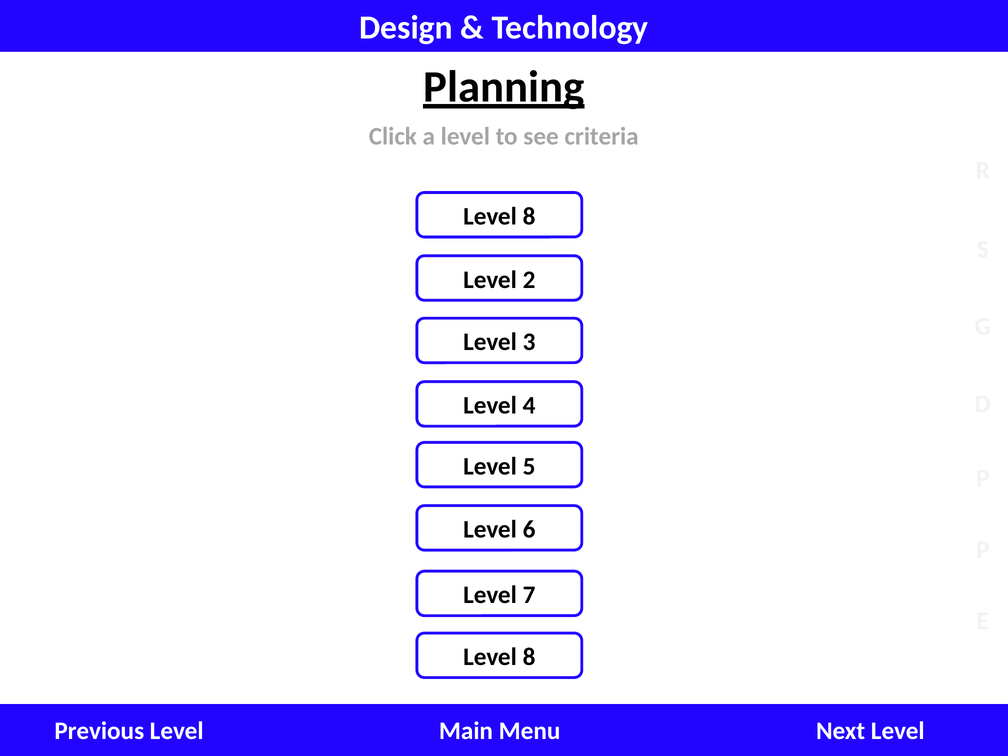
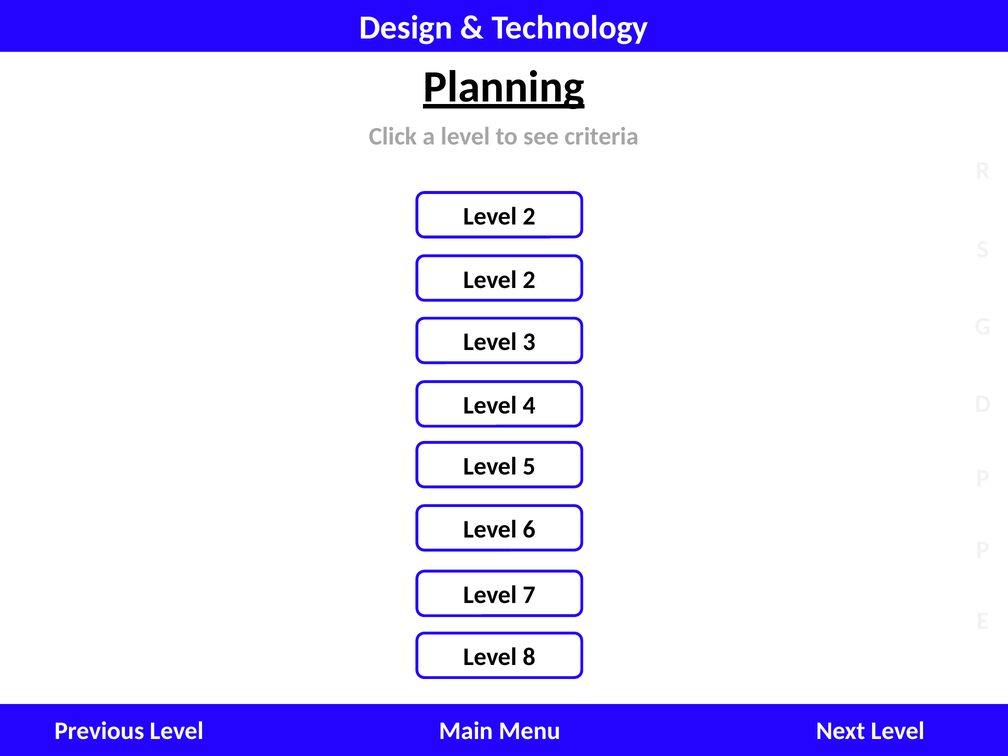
8: 8 -> 2 (529, 216)
